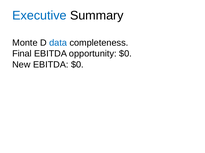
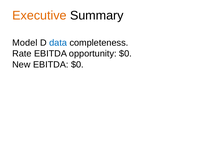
Executive colour: blue -> orange (39, 16)
Monte: Monte -> Model (25, 43)
Final: Final -> Rate (22, 54)
